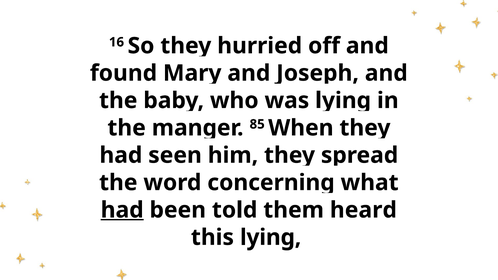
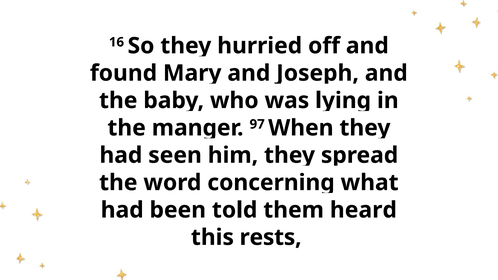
85: 85 -> 97 (257, 124)
had underline: present -> none (122, 210)
this lying: lying -> rests (271, 237)
